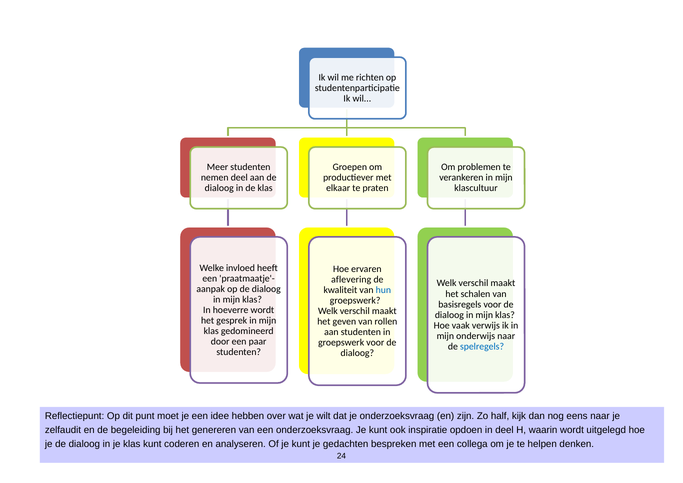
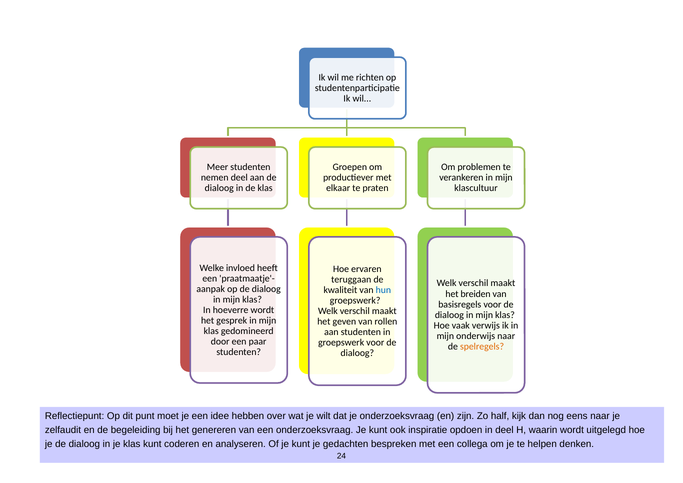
aflevering: aflevering -> teruggaan (351, 280)
schalen: schalen -> breiden (476, 294)
spelregels colour: blue -> orange (482, 346)
